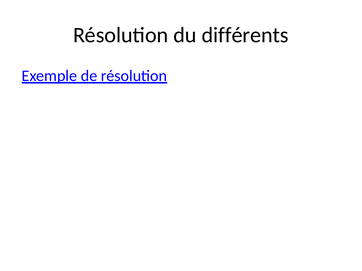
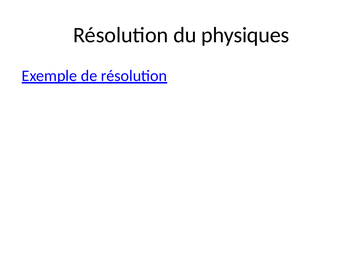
différents: différents -> physiques (245, 35)
